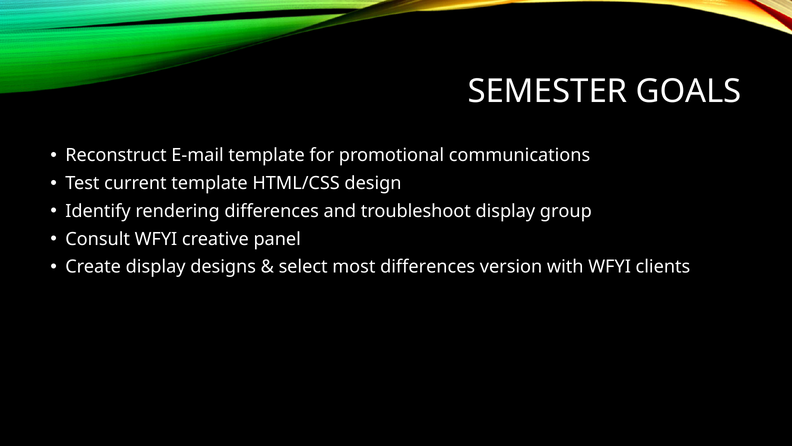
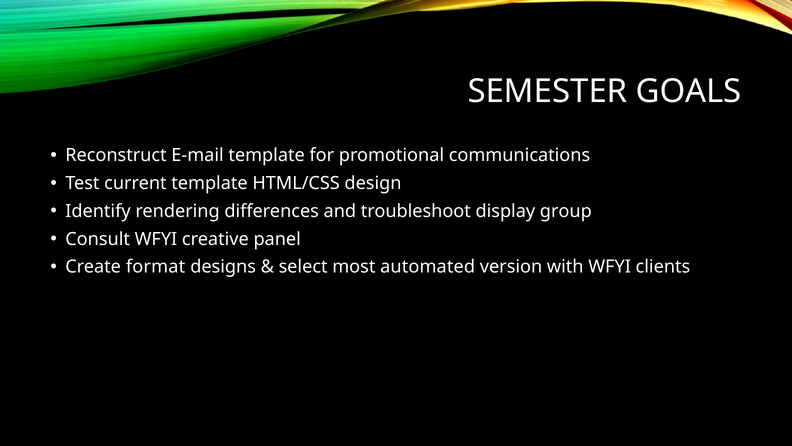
Create display: display -> format (156, 267)
most differences: differences -> automated (428, 267)
